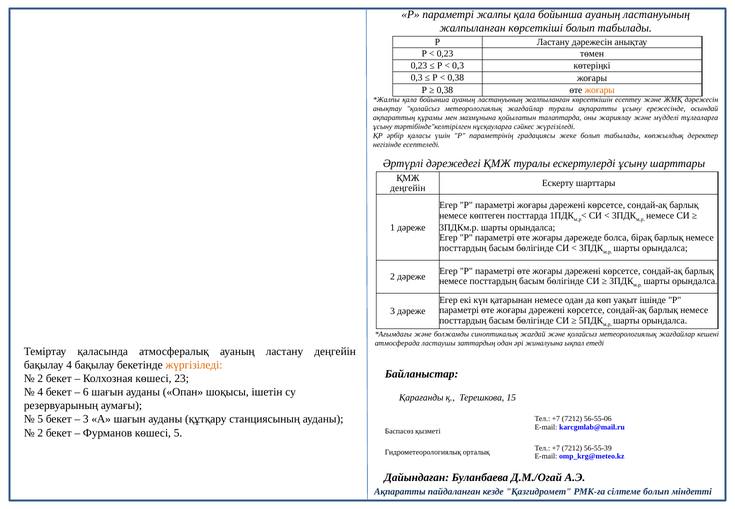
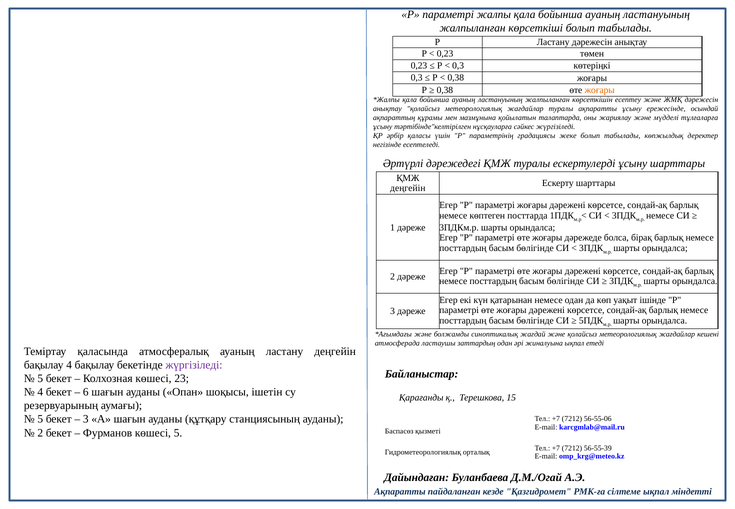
жүргізіледі colour: orange -> purple (194, 365)
2: 2 -> 5 (40, 378)
сілтеме болып: болып -> ықпал (656, 491)
